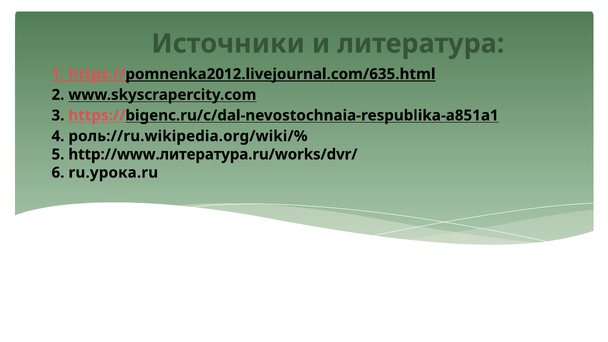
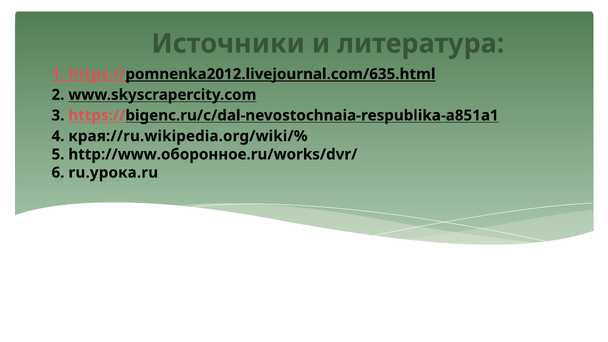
роль://ru.wikipedia.org/wiki/%: роль://ru.wikipedia.org/wiki/% -> края://ru.wikipedia.org/wiki/% (188, 136)
http://www.литература.ru/works/dvr/: http://www.литература.ru/works/dvr/ -> http://www.оборонное.ru/works/dvr/ (213, 154)
